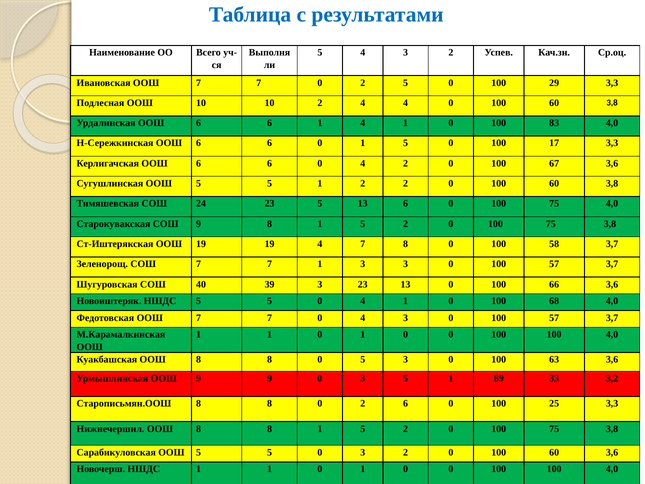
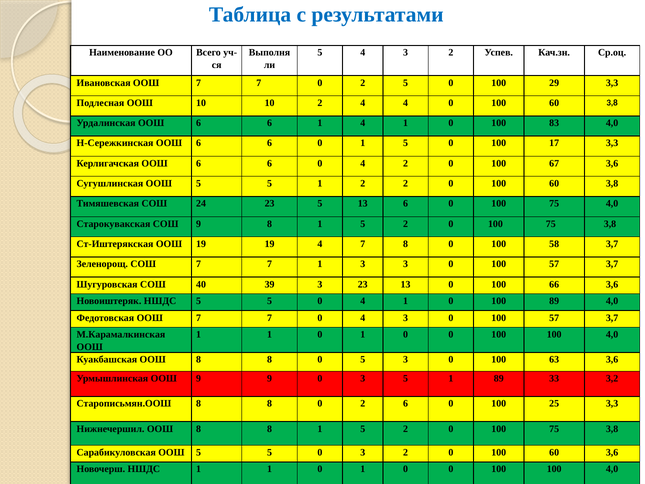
100 68: 68 -> 89 (554, 301)
